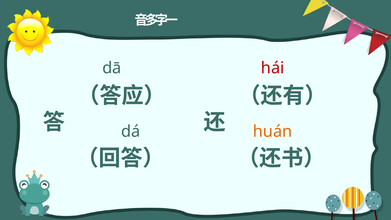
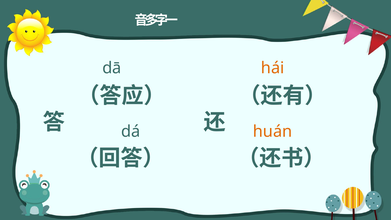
hái colour: red -> orange (273, 68)
